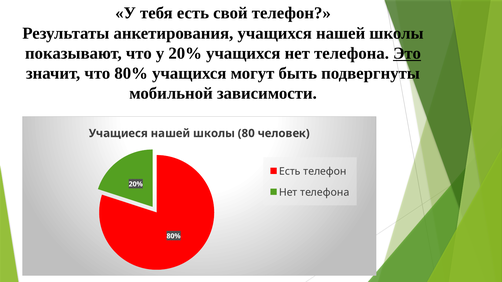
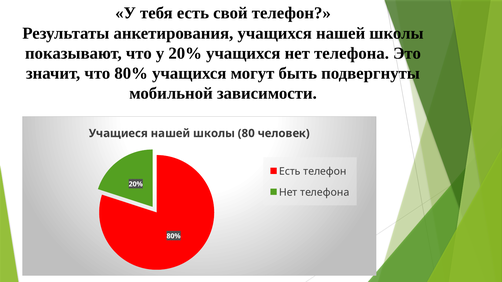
Это underline: present -> none (407, 53)
